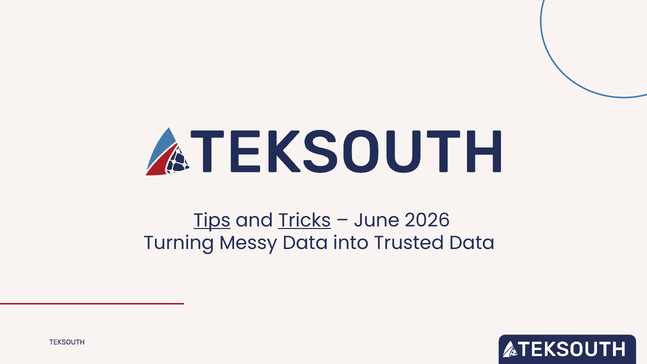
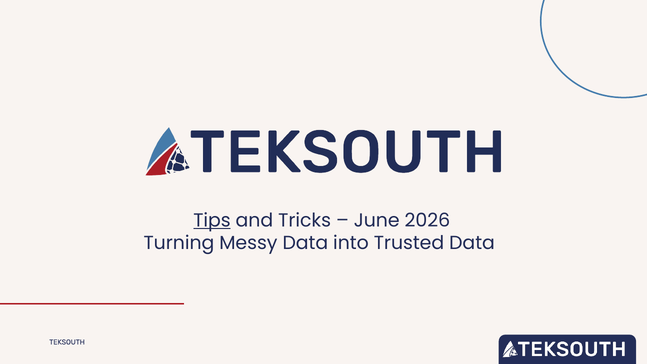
Tricks underline: present -> none (305, 220)
